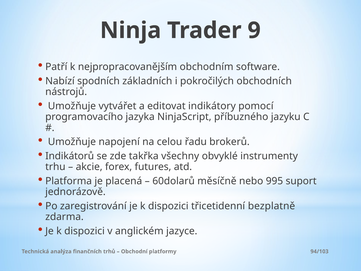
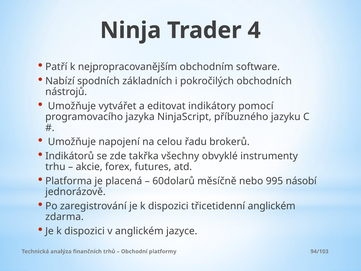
9: 9 -> 4 (254, 30)
suport: suport -> násobí (301, 181)
třicetidenní bezplatně: bezplatně -> anglickém (272, 206)
